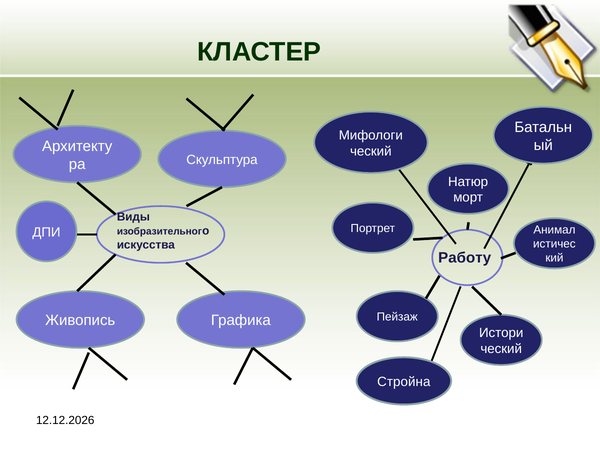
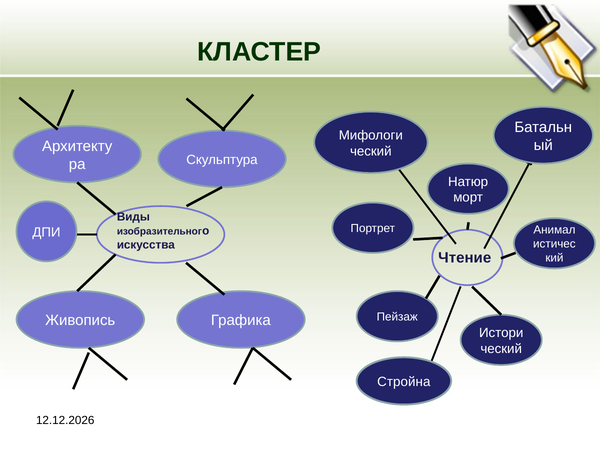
Работу: Работу -> Чтение (465, 258)
